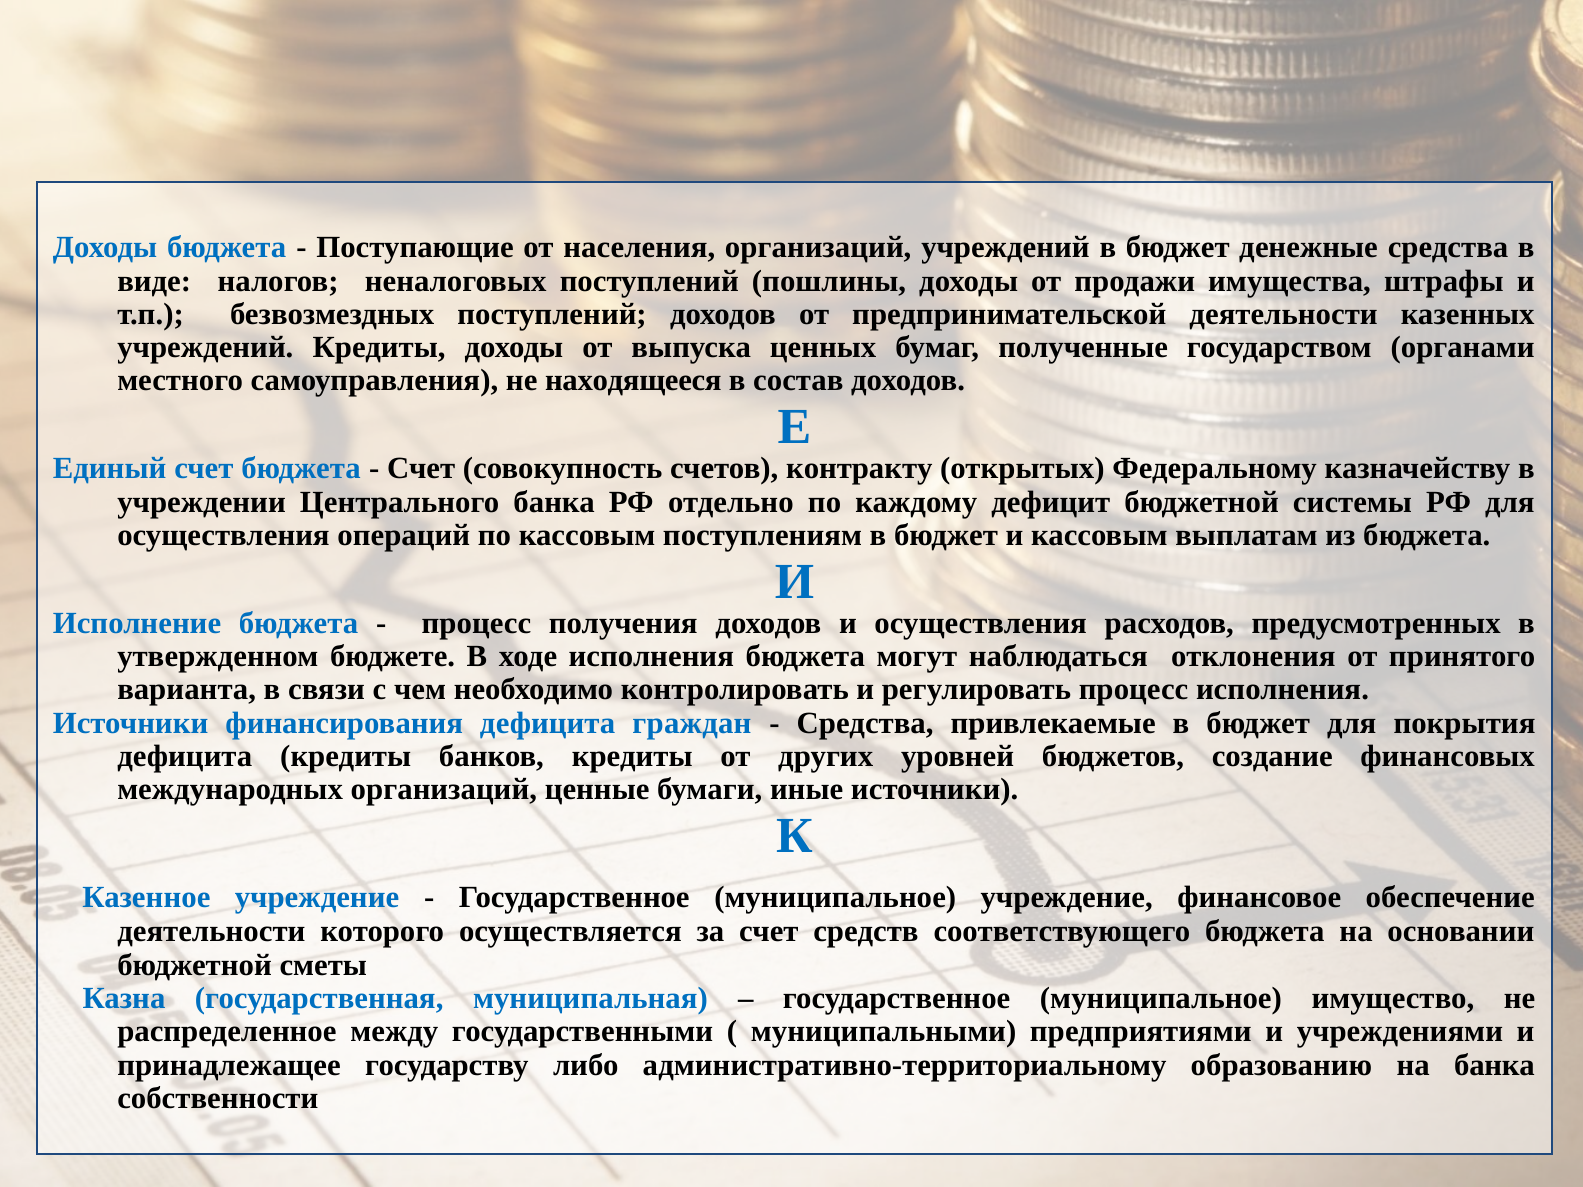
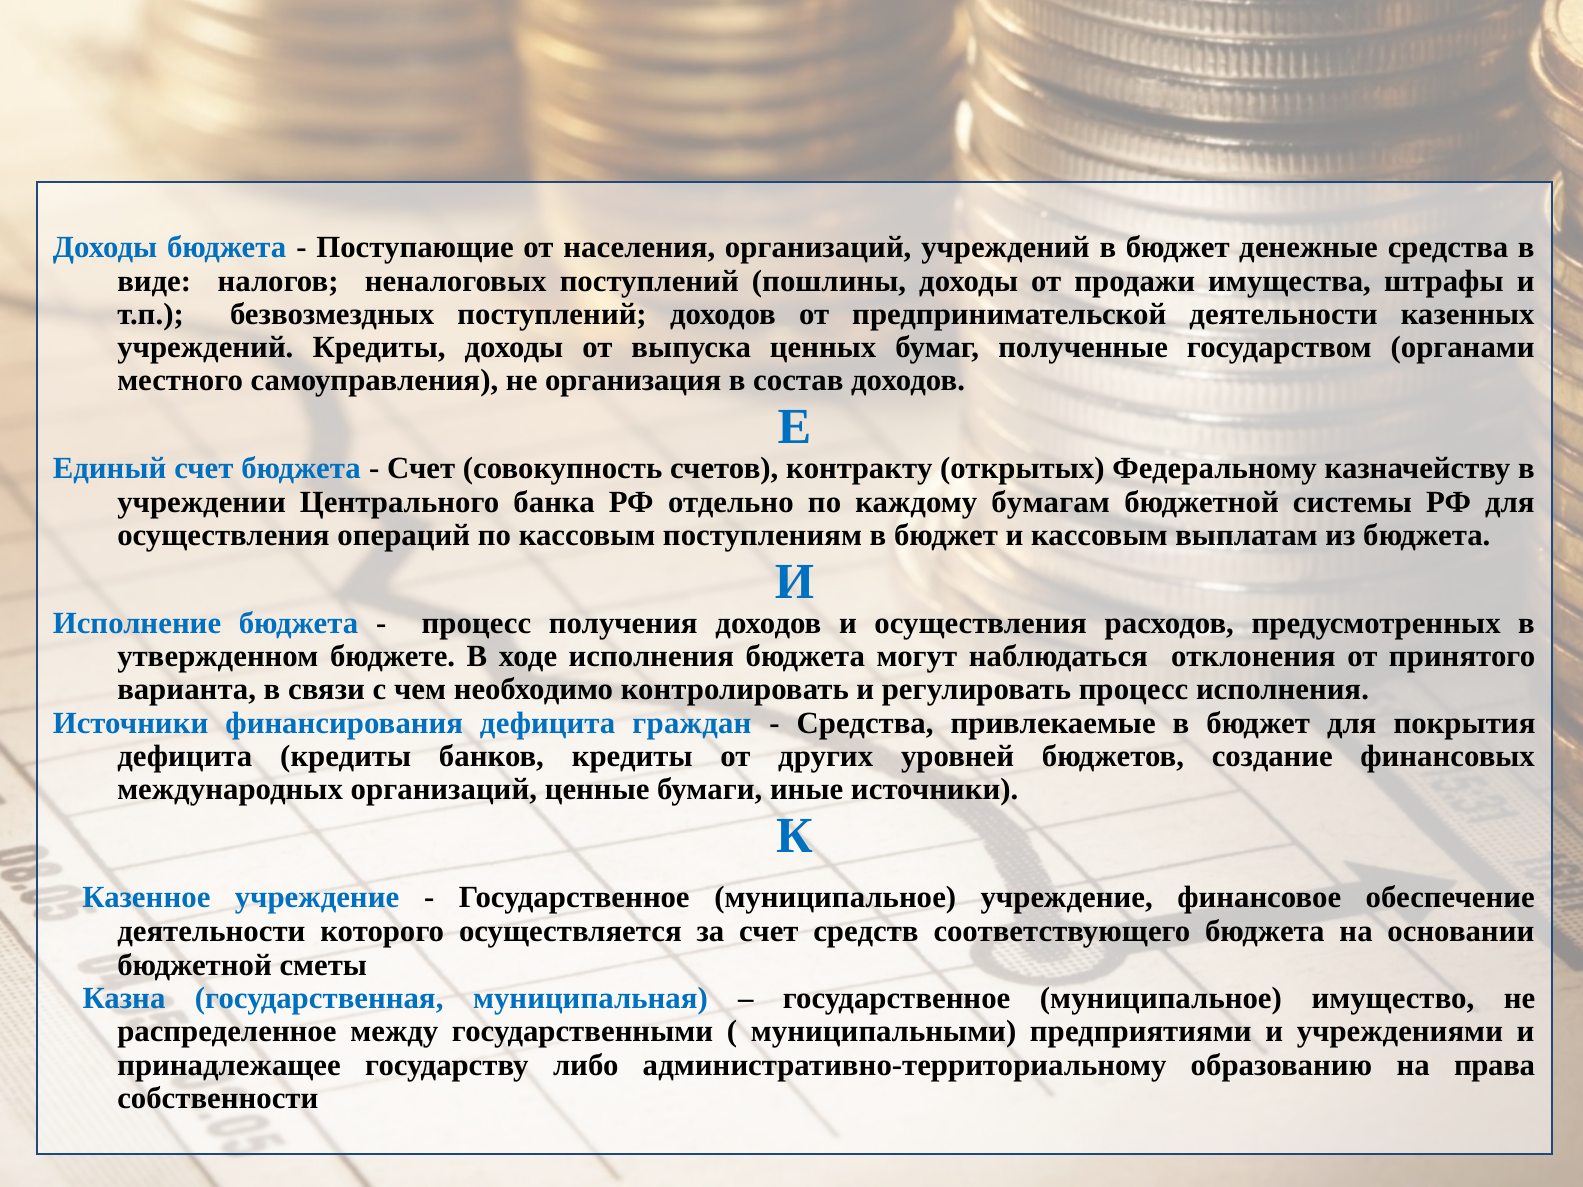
находящееся: находящееся -> организация (633, 381)
дефицит: дефицит -> бумагам (1051, 502)
на банка: банка -> права (1495, 1065)
